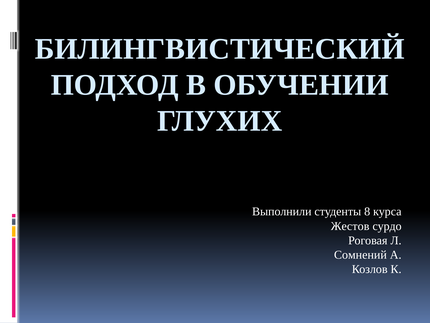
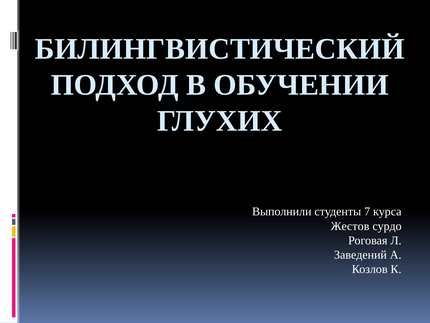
8: 8 -> 7 (367, 211)
Сомнений: Сомнений -> Заведений (360, 254)
